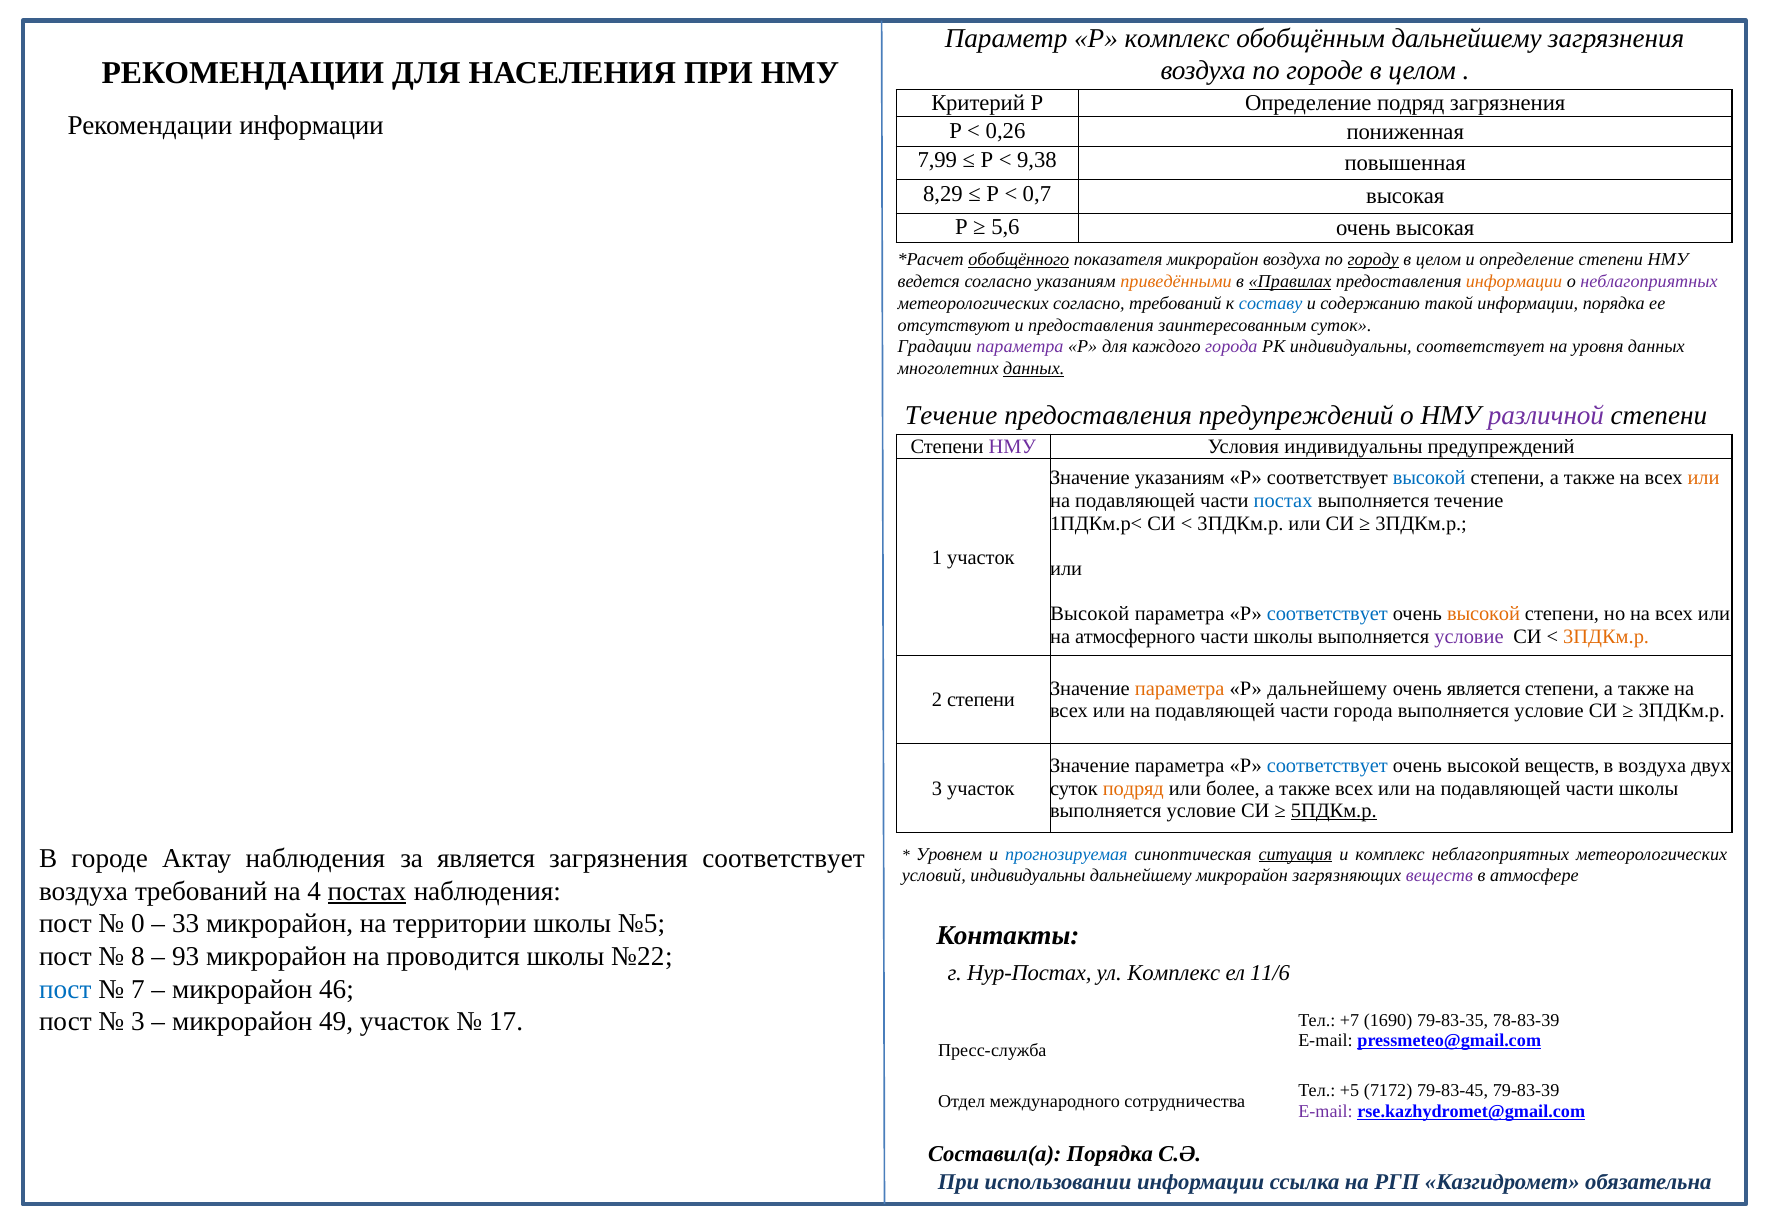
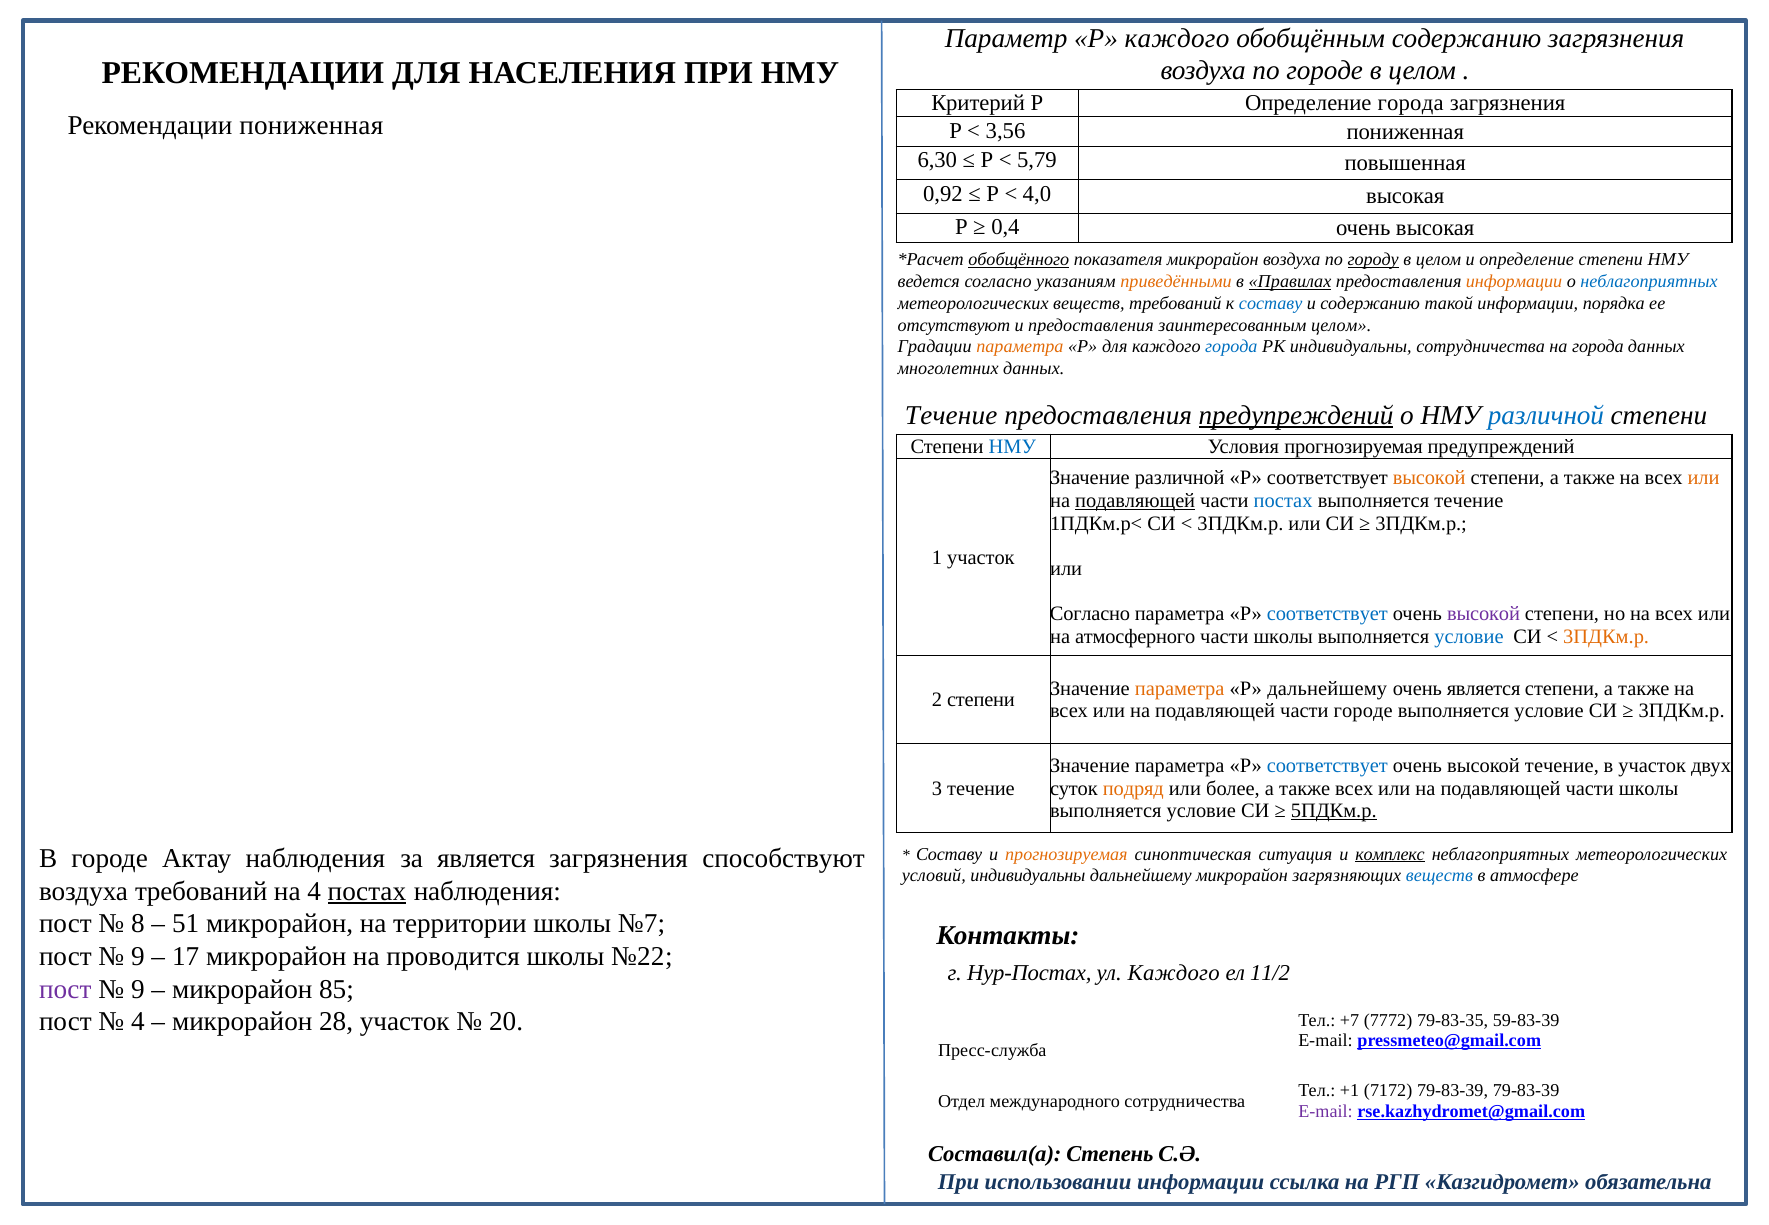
Р комплекс: комплекс -> каждого (1177, 38)
обобщённым дальнейшему: дальнейшему -> содержанию (1466, 38)
Определение подряд: подряд -> города (1411, 103)
Рекомендации информации: информации -> пониженная (311, 125)
0,26: 0,26 -> 3,56 (1006, 131)
7,99: 7,99 -> 6,30 (937, 160)
9,38: 9,38 -> 5,79 (1037, 160)
8,29: 8,29 -> 0,92 (943, 194)
0,7: 0,7 -> 4,0 (1037, 194)
5,6: 5,6 -> 0,4 (1005, 227)
неблагоприятных colour: purple -> blue (1649, 282)
метеорологических согласно: согласно -> веществ (1089, 303)
заинтересованным суток: суток -> целом (1341, 325)
параметра colour: purple -> orange (1020, 347)
города colour: purple -> blue (1231, 347)
индивидуальны соответствует: соответствует -> сотрудничества (1481, 347)
на уровня: уровня -> города (1598, 347)
данных underline: present -> none (1034, 368)
предупреждений underline: none -> present (1296, 415)
различной colour: purple -> blue (1546, 415)
НМУ colour: purple -> blue (1012, 447)
Условия индивидуальны: индивидуальны -> прогнозируемая (1354, 447)
Значение указаниям: указаниям -> различной (1180, 478)
высокой colour: blue -> orange (1429, 478)
подавляющей underline: none -> present (1135, 501)
Высокой: Высокой -> Согласно (1090, 614)
высокой colour: orange -> purple (1484, 614)
условие colour: purple -> blue (1469, 636)
части города: города -> городе (1363, 711)
высокой веществ: веществ -> течение (1562, 766)
в воздуха: воздуха -> участок (1652, 766)
3 участок: участок -> течение (981, 788)
загрязнения соответствует: соответствует -> способствуют (784, 858)
Уровнем: Уровнем -> Составу (949, 854)
прогнозируемая colour: blue -> orange (1066, 854)
ситуация underline: present -> none (1295, 854)
комплекс underline: none -> present (1390, 854)
веществ colour: purple -> blue (1439, 876)
0: 0 -> 8 (138, 924)
33: 33 -> 51 (186, 924)
№5: №5 -> №7 (641, 924)
8: 8 -> 9 (138, 956)
93: 93 -> 17 (186, 956)
ул Комплекс: Комплекс -> Каждого (1174, 973)
11/6: 11/6 -> 11/2 (1270, 973)
пост colour: blue -> purple (65, 989)
7: 7 -> 9 (138, 989)
46: 46 -> 85 (336, 989)
3: 3 -> 4 (138, 1022)
49: 49 -> 28 (336, 1022)
17: 17 -> 20 (506, 1022)
1690: 1690 -> 7772 (1388, 1020)
78-83-39: 78-83-39 -> 59-83-39 (1526, 1020)
+5: +5 -> +1 (1350, 1091)
7172 79-83-45: 79-83-45 -> 79-83-39 (1453, 1091)
Составил(а Порядка: Порядка -> Степень (1110, 1154)
